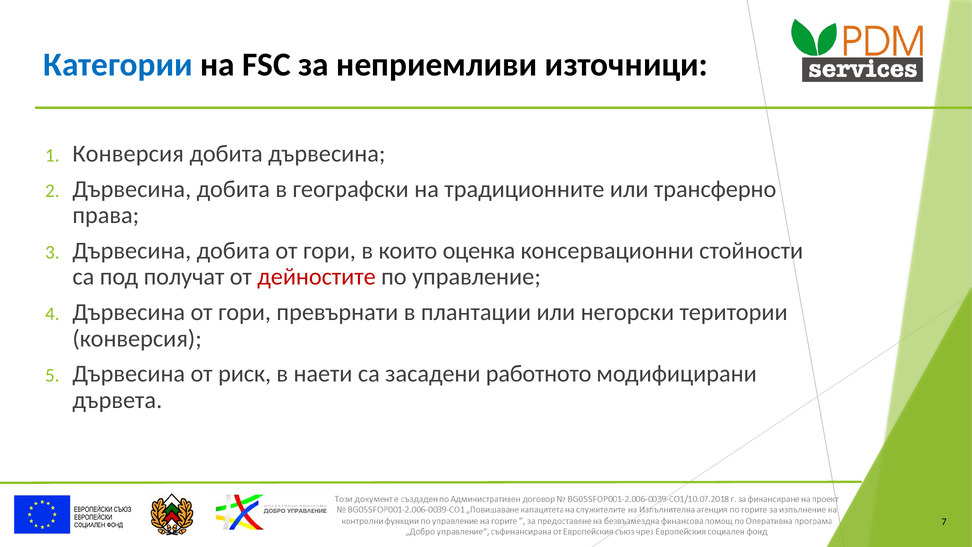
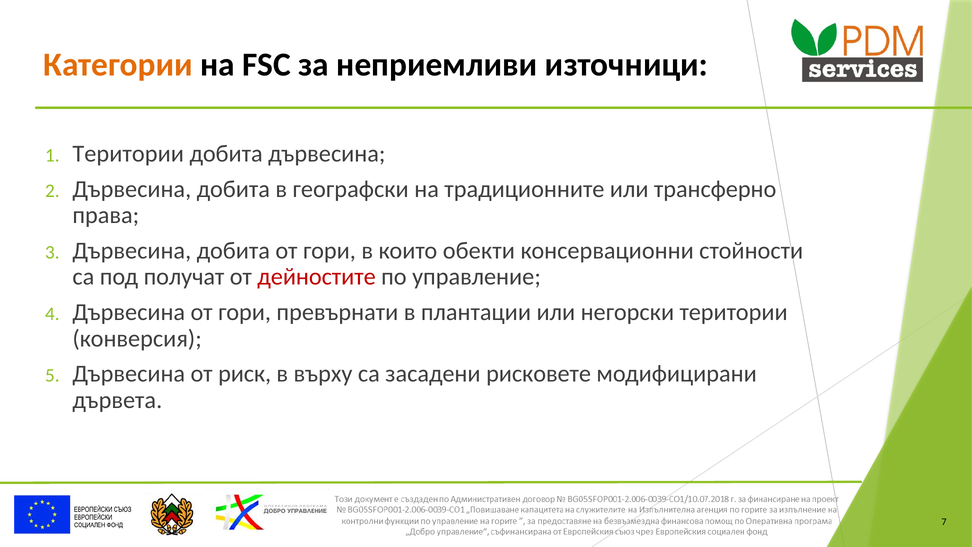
Категории colour: blue -> orange (118, 64)
Конверсия: Конверсия -> Територии (128, 154)
оценка: оценка -> обекти (479, 251)
наети: наети -> върху (323, 374)
работното: работното -> рисковете (539, 374)
